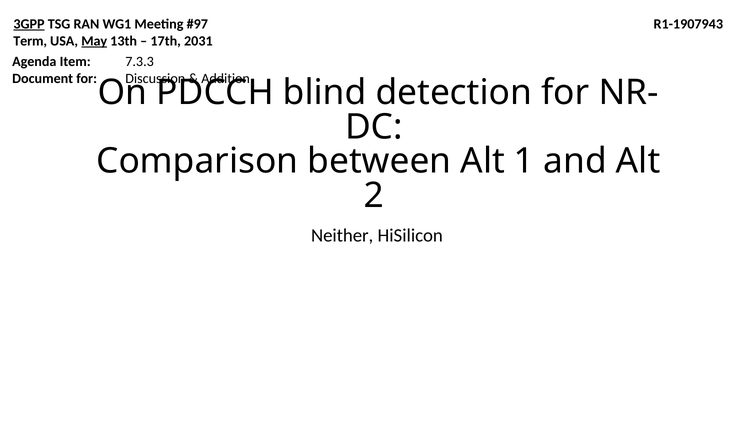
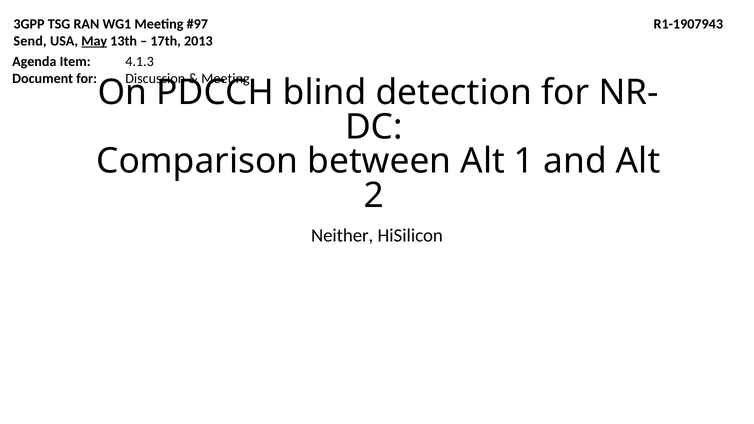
3GPP underline: present -> none (29, 24)
Term: Term -> Send (30, 41)
2031: 2031 -> 2013 (198, 41)
7.3.3: 7.3.3 -> 4.1.3 (140, 62)
Addition: Addition -> Meeting (226, 79)
